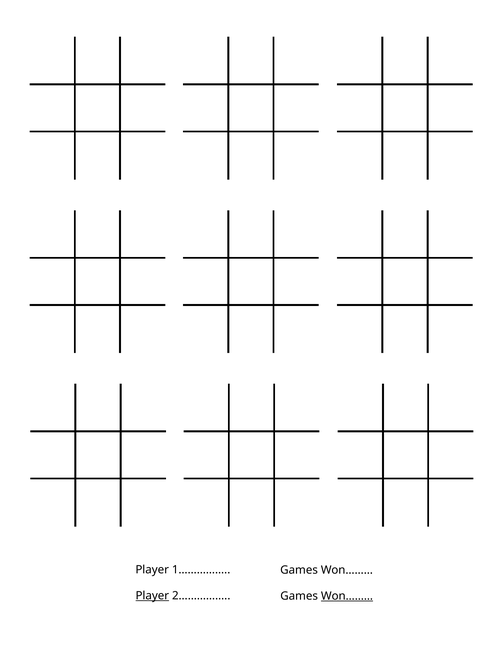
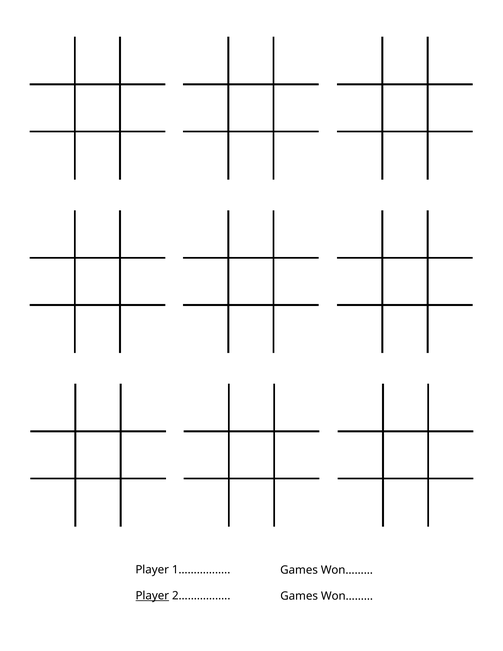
Won……… underline: present -> none (347, 596)
